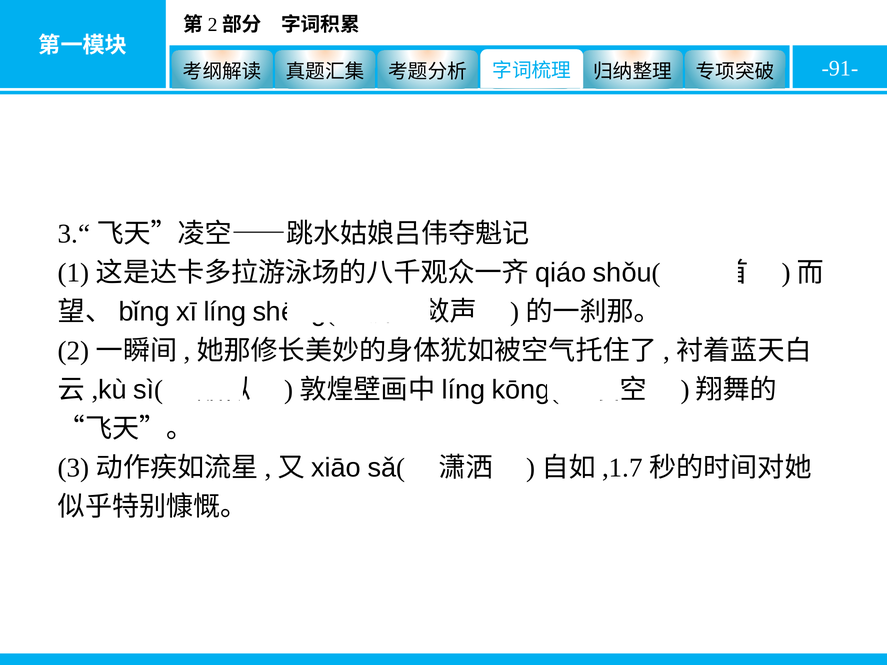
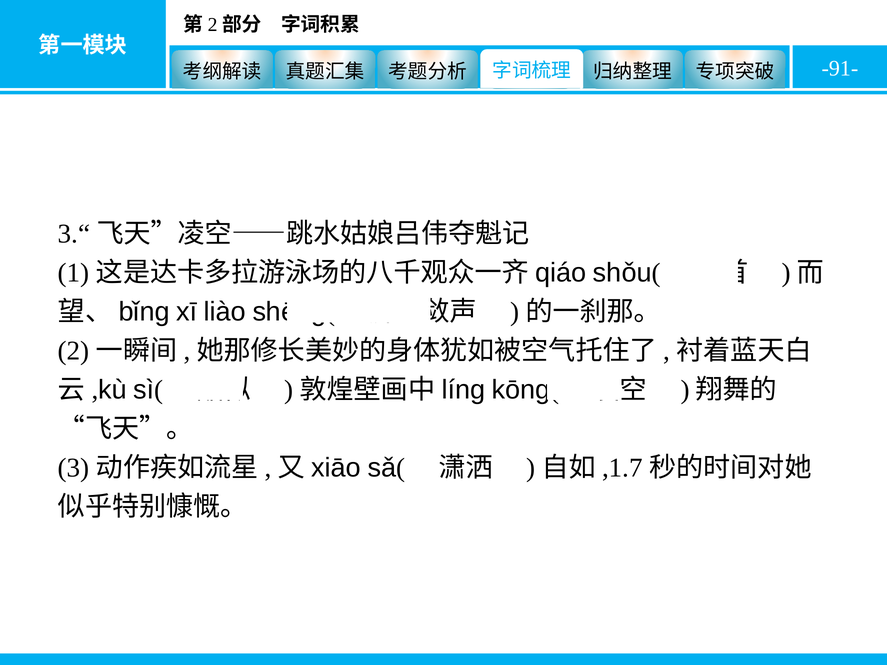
líng: líng -> liào (225, 312)
